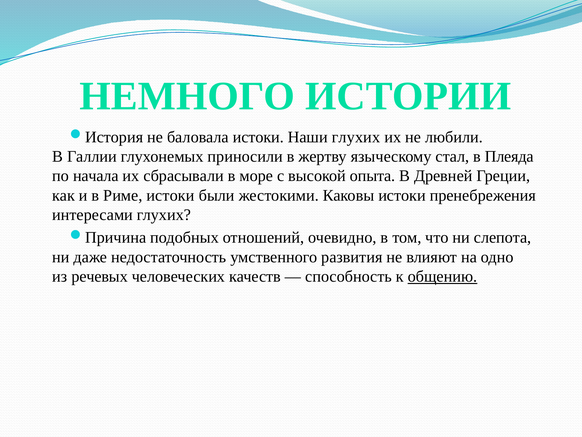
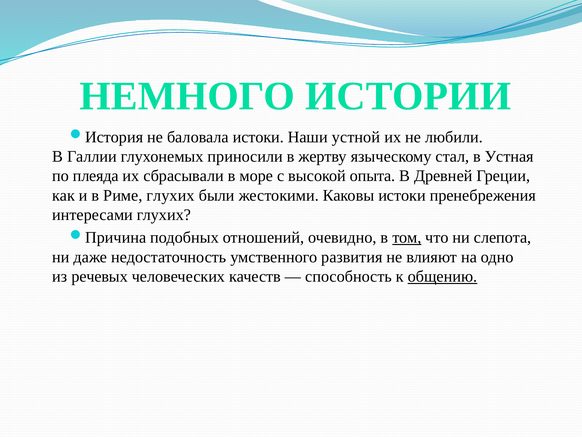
Наши глухих: глухих -> устной (356, 137)
Плеяда: Плеяда -> Устная (509, 156)
начала: начала -> плеяда (96, 176)
Риме истоки: истоки -> глухих (171, 195)
том underline: none -> present (407, 237)
